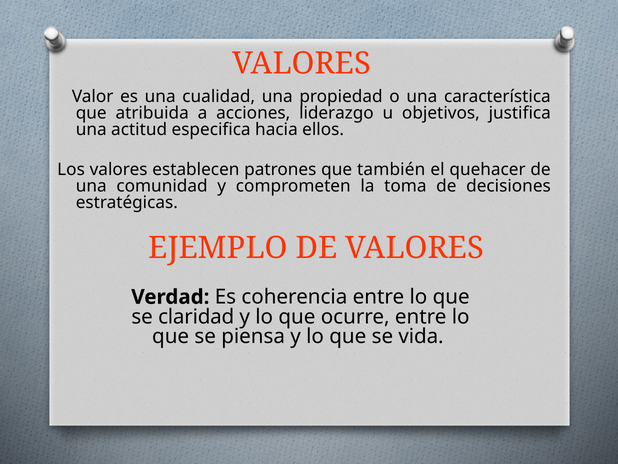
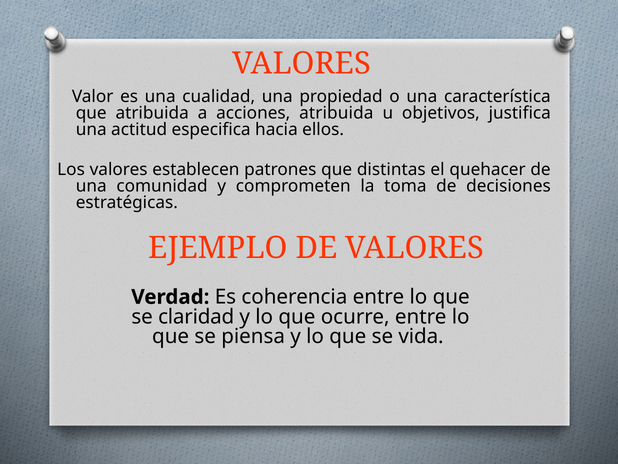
acciones liderazgo: liderazgo -> atribuida (336, 113)
también: también -> distintas (391, 169)
